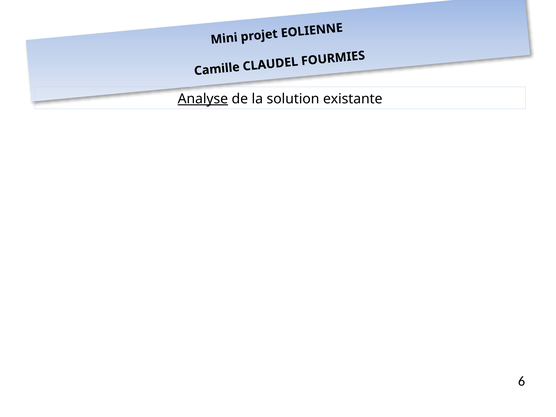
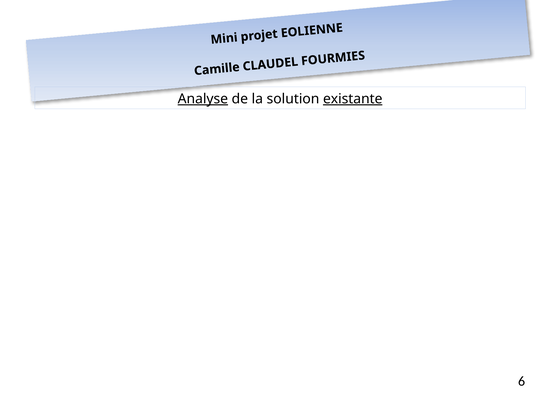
existante underline: none -> present (353, 99)
